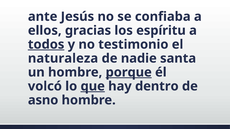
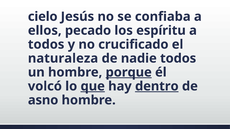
ante: ante -> cielo (43, 17)
gracias: gracias -> pecado (88, 31)
todos underline: present -> none (46, 45)
testimonio: testimonio -> crucificado (133, 45)
nadie santa: santa -> todos (178, 58)
dentro underline: none -> present (157, 86)
